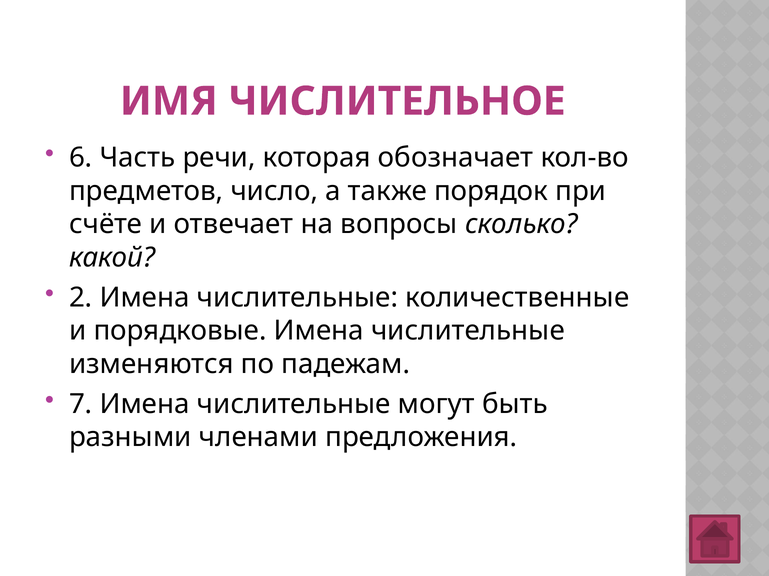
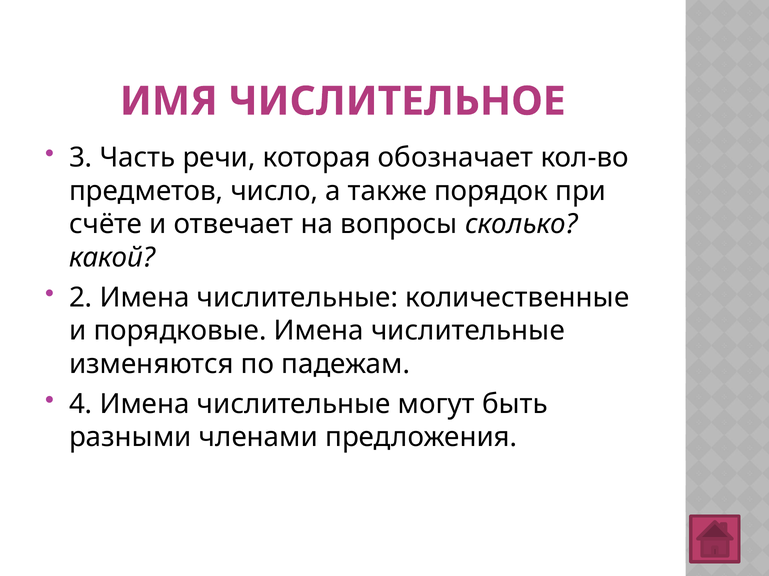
6: 6 -> 3 (81, 158)
7: 7 -> 4 (81, 404)
